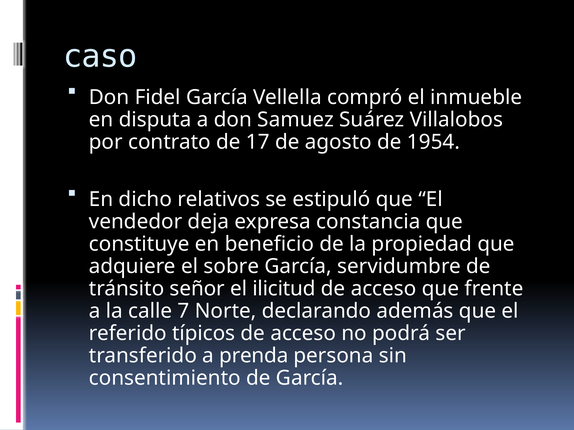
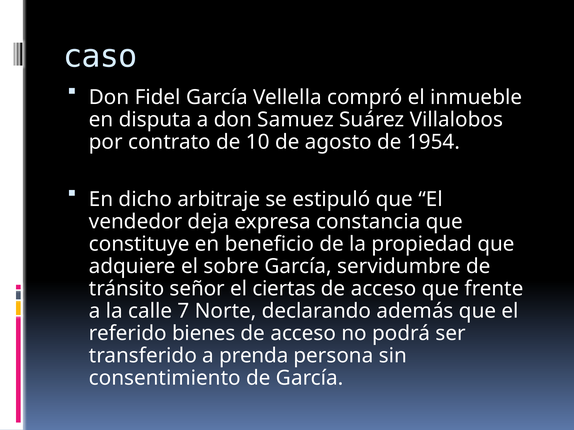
17: 17 -> 10 (258, 142)
relativos: relativos -> arbitraje (219, 199)
ilicitud: ilicitud -> ciertas (284, 289)
típicos: típicos -> bienes (204, 334)
